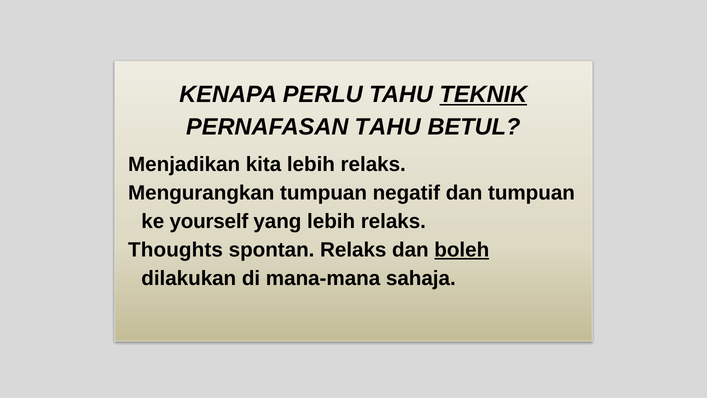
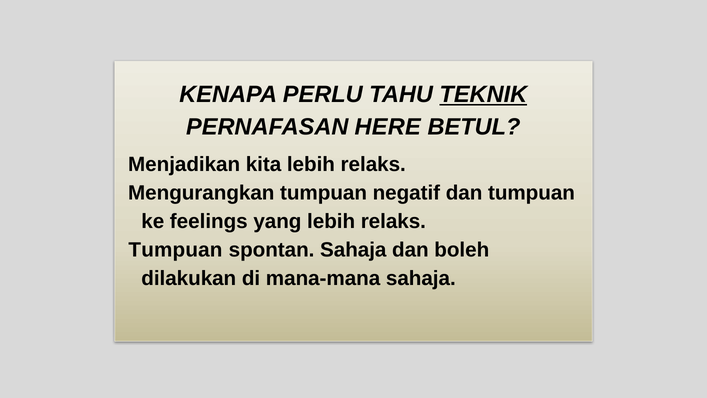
PERNAFASAN TAHU: TAHU -> HERE (388, 127)
yourself: yourself -> feelings (209, 221)
Thoughts: Thoughts -> Tumpuan (175, 250)
spontan Relaks: Relaks -> Sahaja (353, 250)
boleh underline: present -> none (462, 250)
